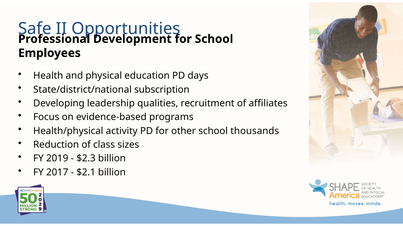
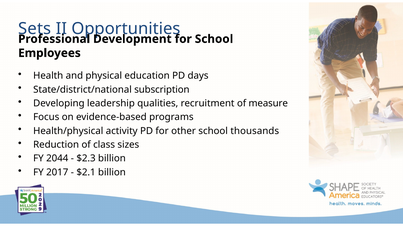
Safe: Safe -> Sets (35, 29)
affiliates: affiliates -> measure (268, 104)
2019: 2019 -> 2044 (57, 159)
